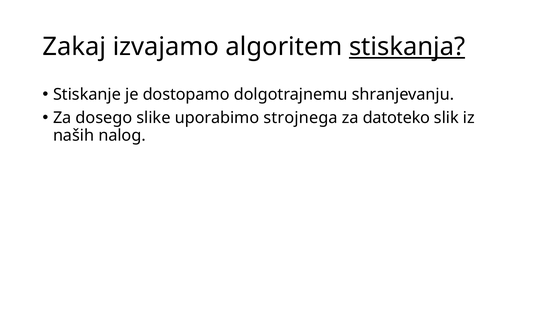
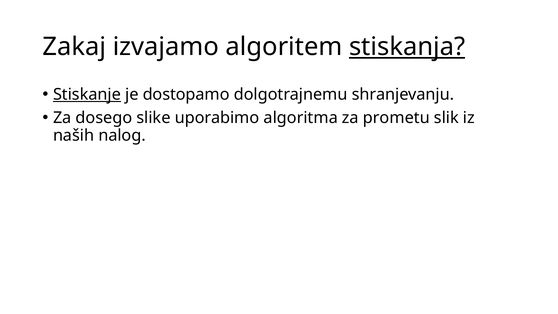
Stiskanje underline: none -> present (87, 94)
strojnega: strojnega -> algoritma (301, 118)
datoteko: datoteko -> prometu (396, 118)
